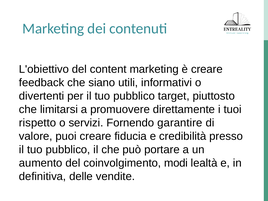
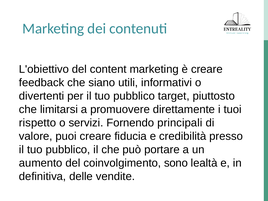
garantire: garantire -> principali (180, 123)
modi: modi -> sono (176, 163)
